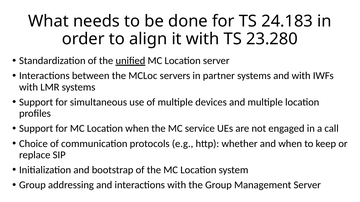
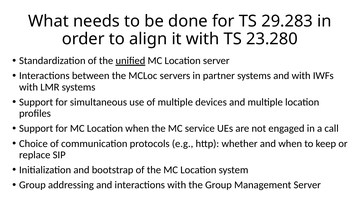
24.183: 24.183 -> 29.283 (287, 21)
